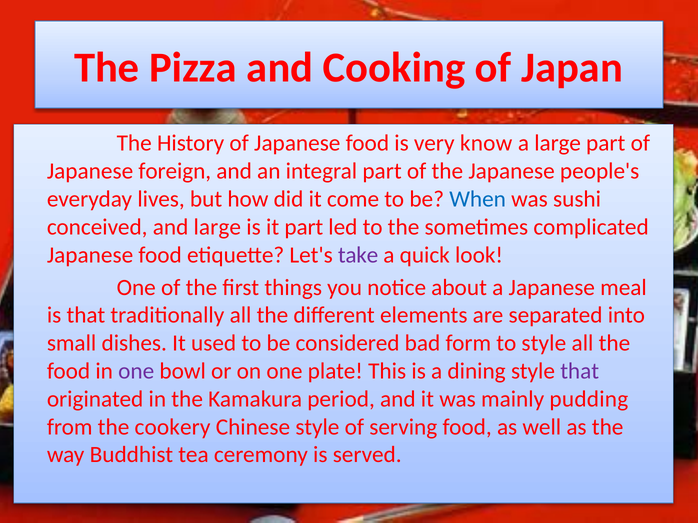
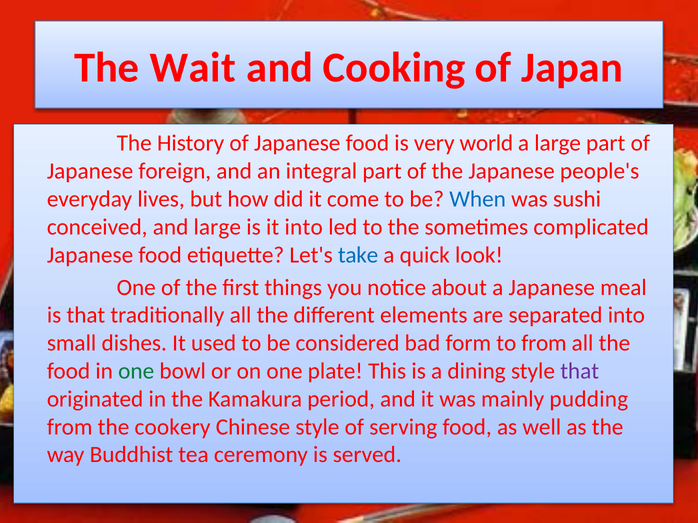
Pizza: Pizza -> Wait (193, 68)
know: know -> world (486, 143)
it part: part -> into (304, 227)
take colour: purple -> blue (358, 255)
to style: style -> from (544, 343)
one colour: purple -> green (136, 371)
